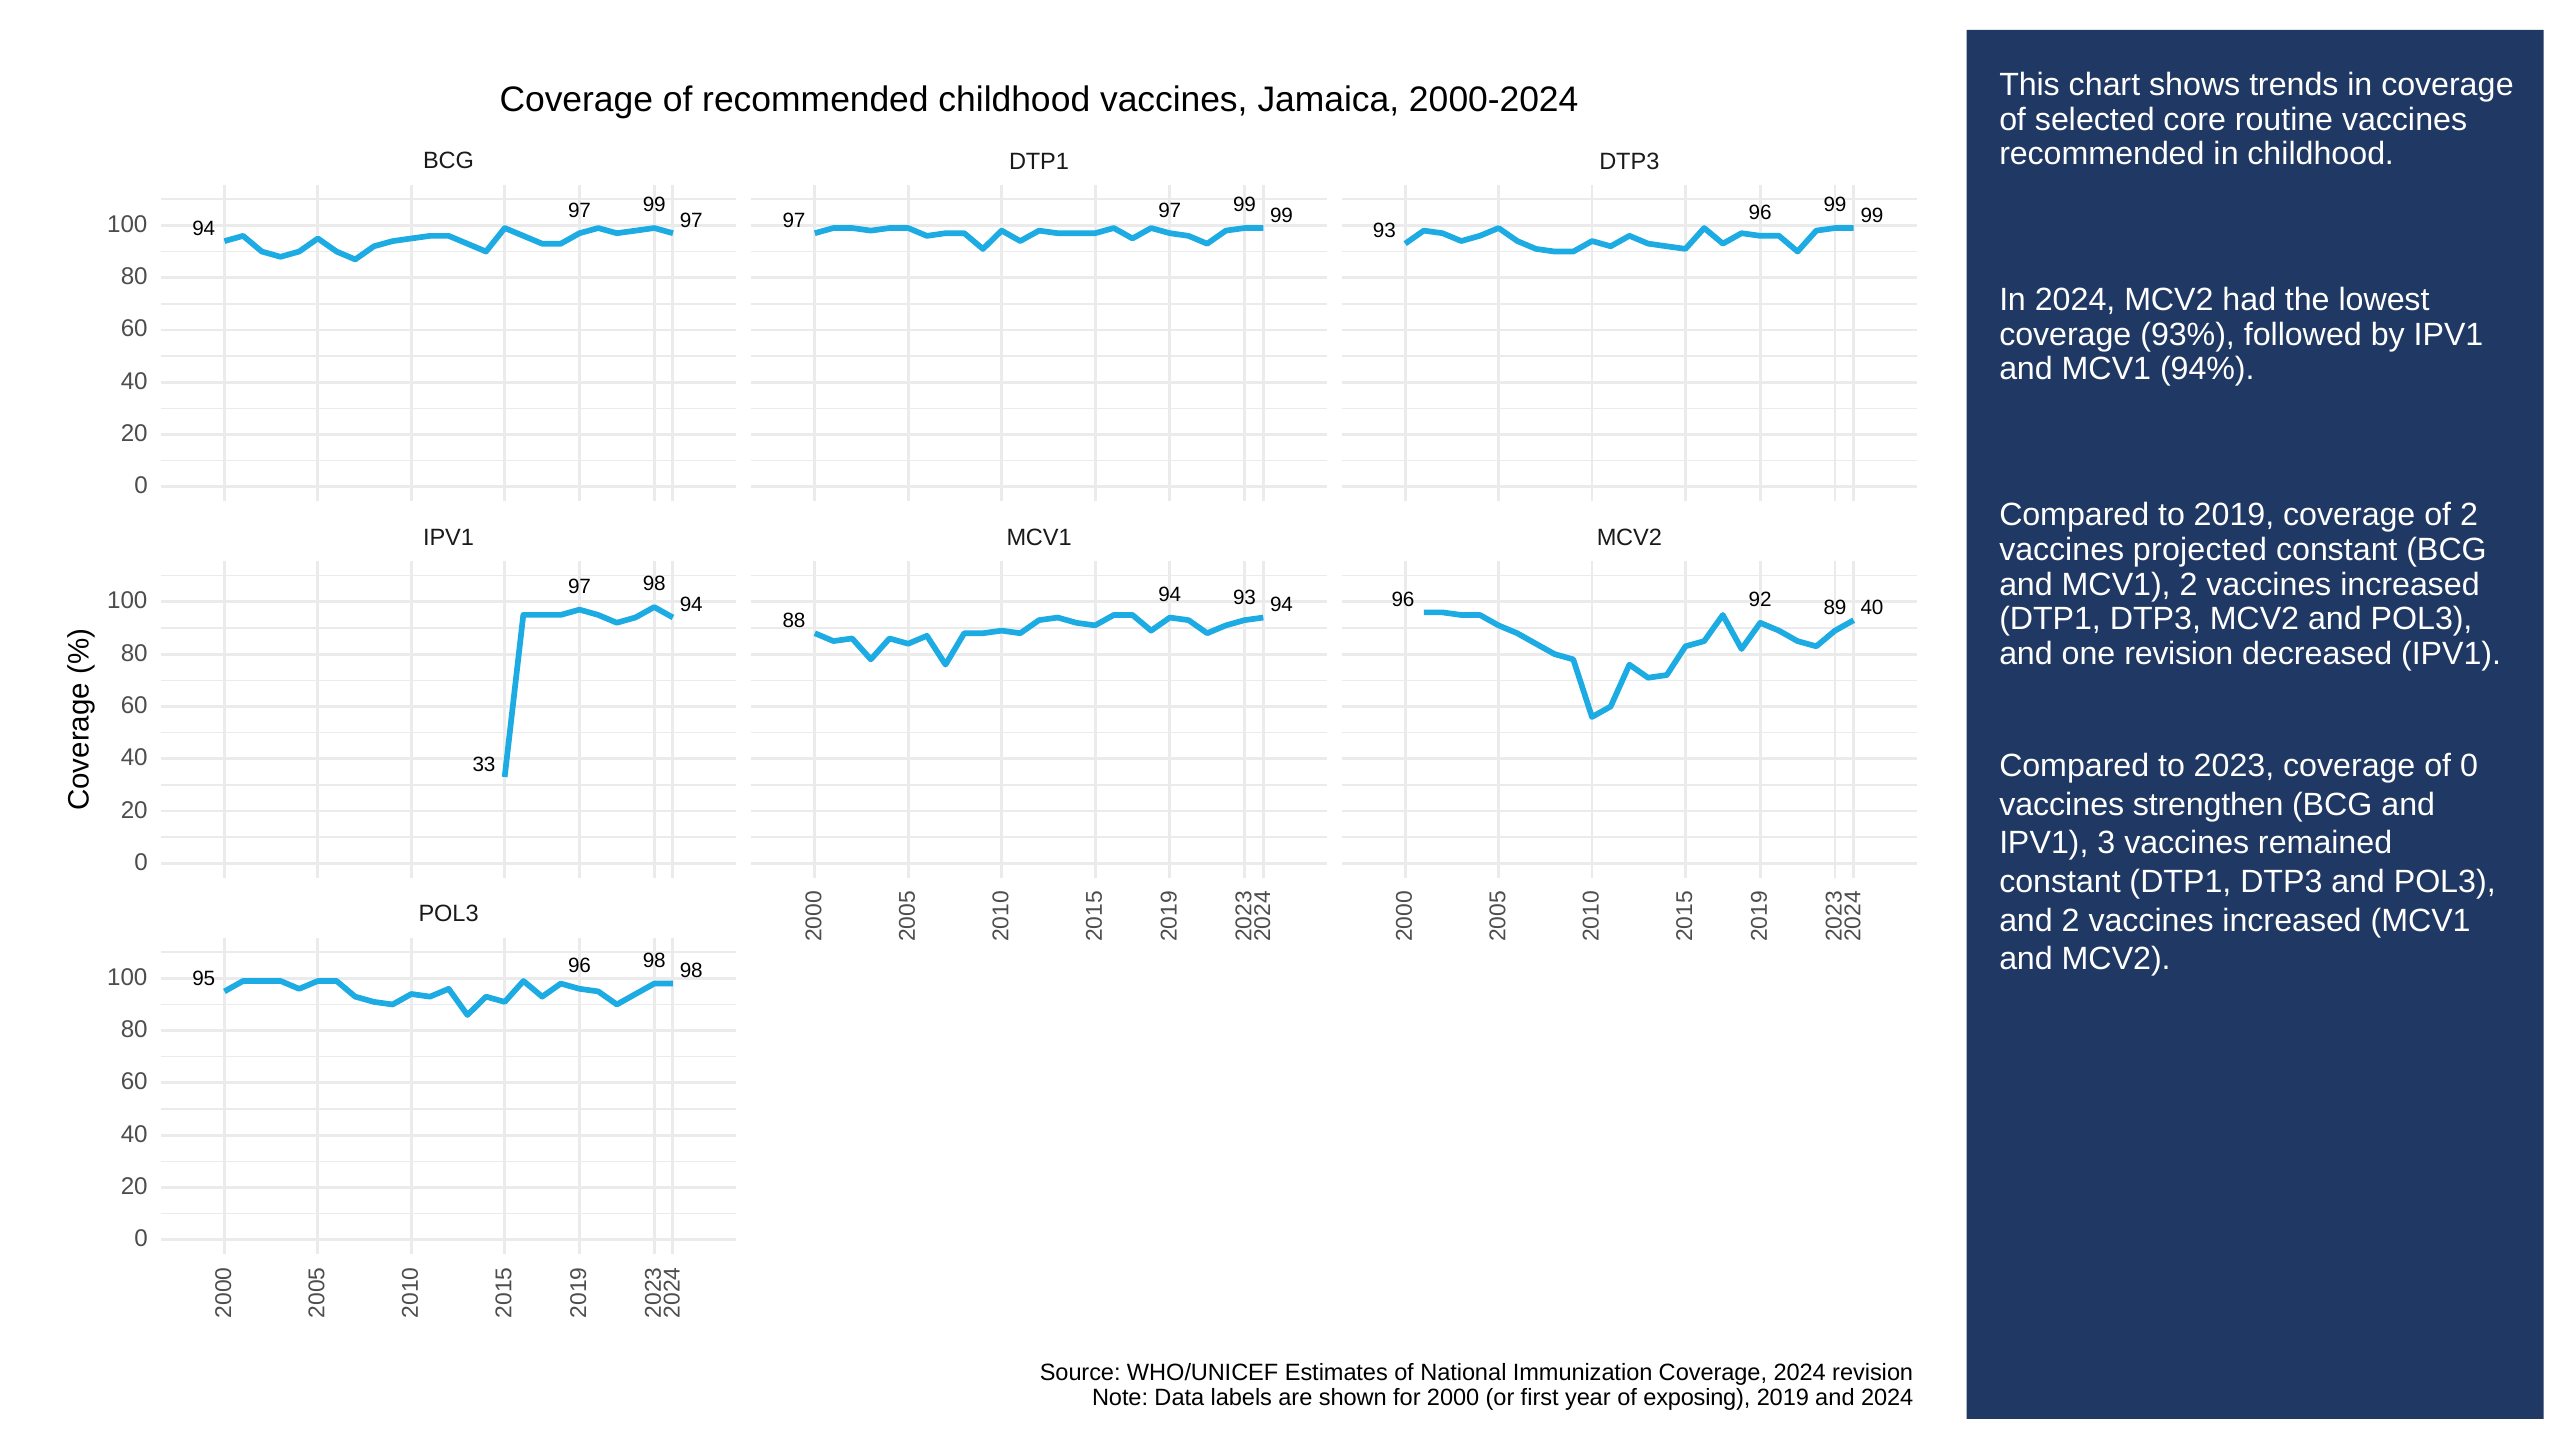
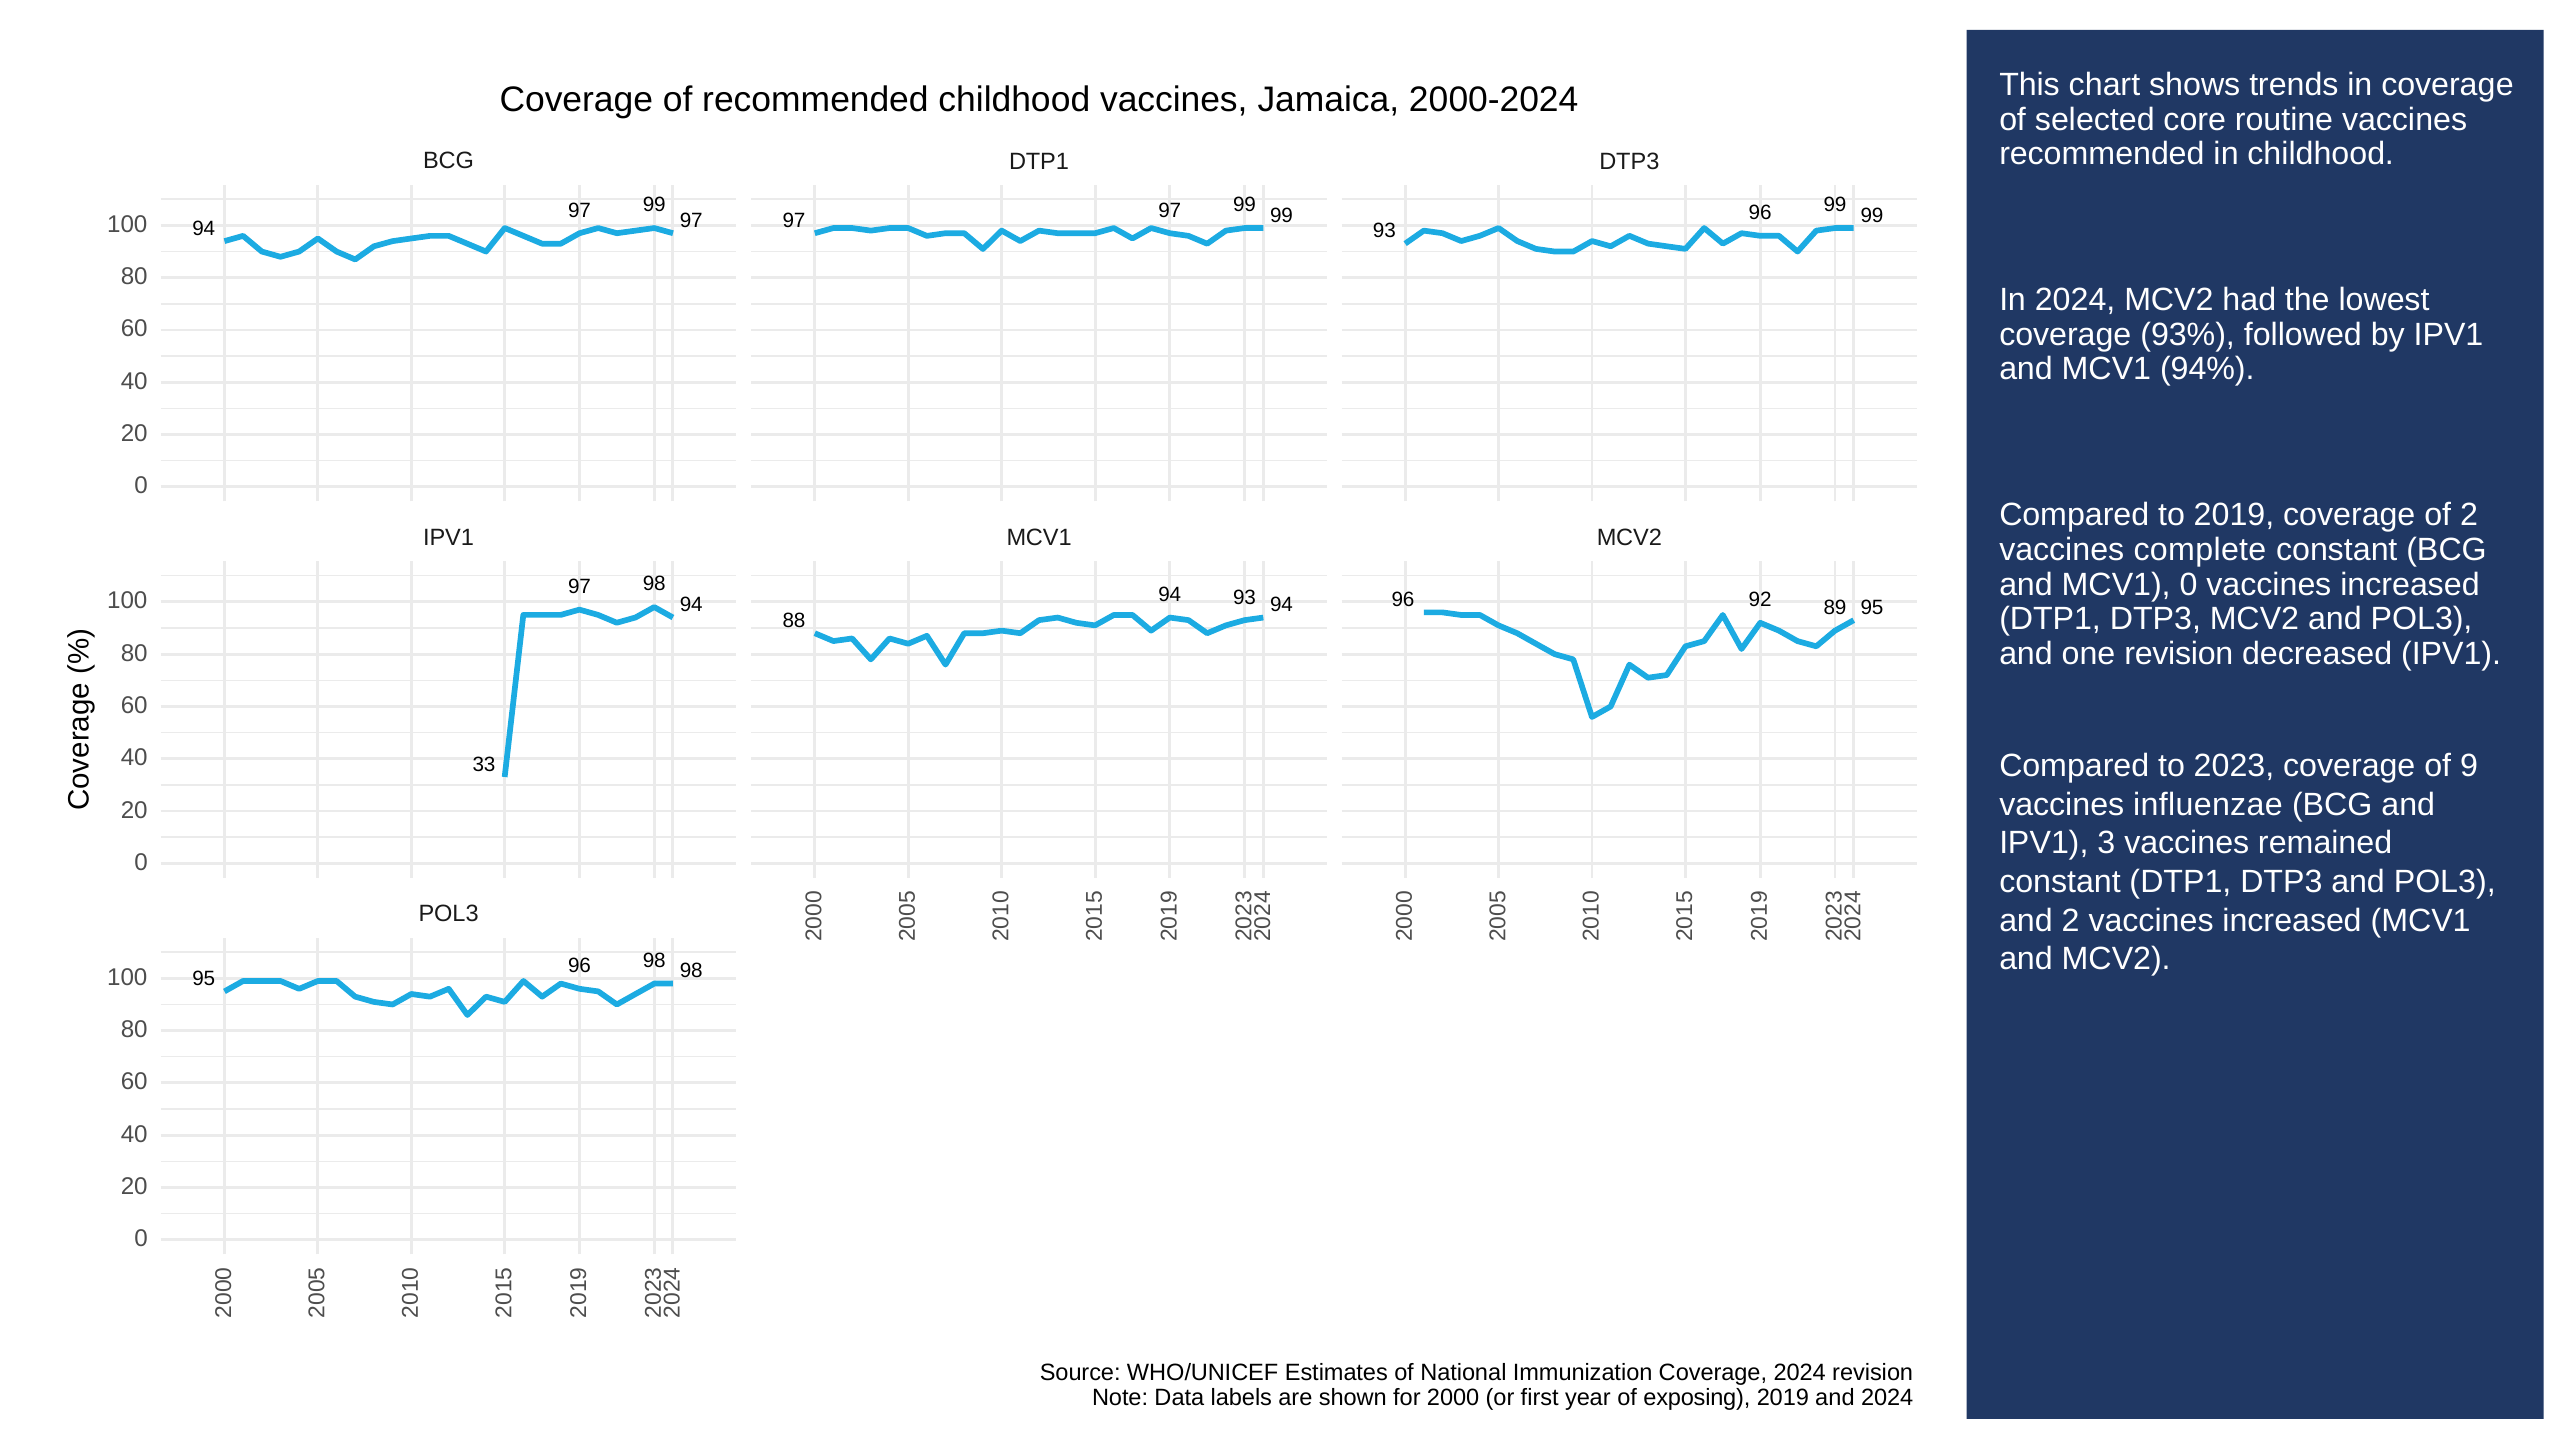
projected: projected -> complete (2200, 550)
MCV1 2: 2 -> 0 (2189, 584)
96 40: 40 -> 95 (1872, 607)
of 0: 0 -> 9 (2469, 766)
strengthen: strengthen -> influenzae (2208, 804)
